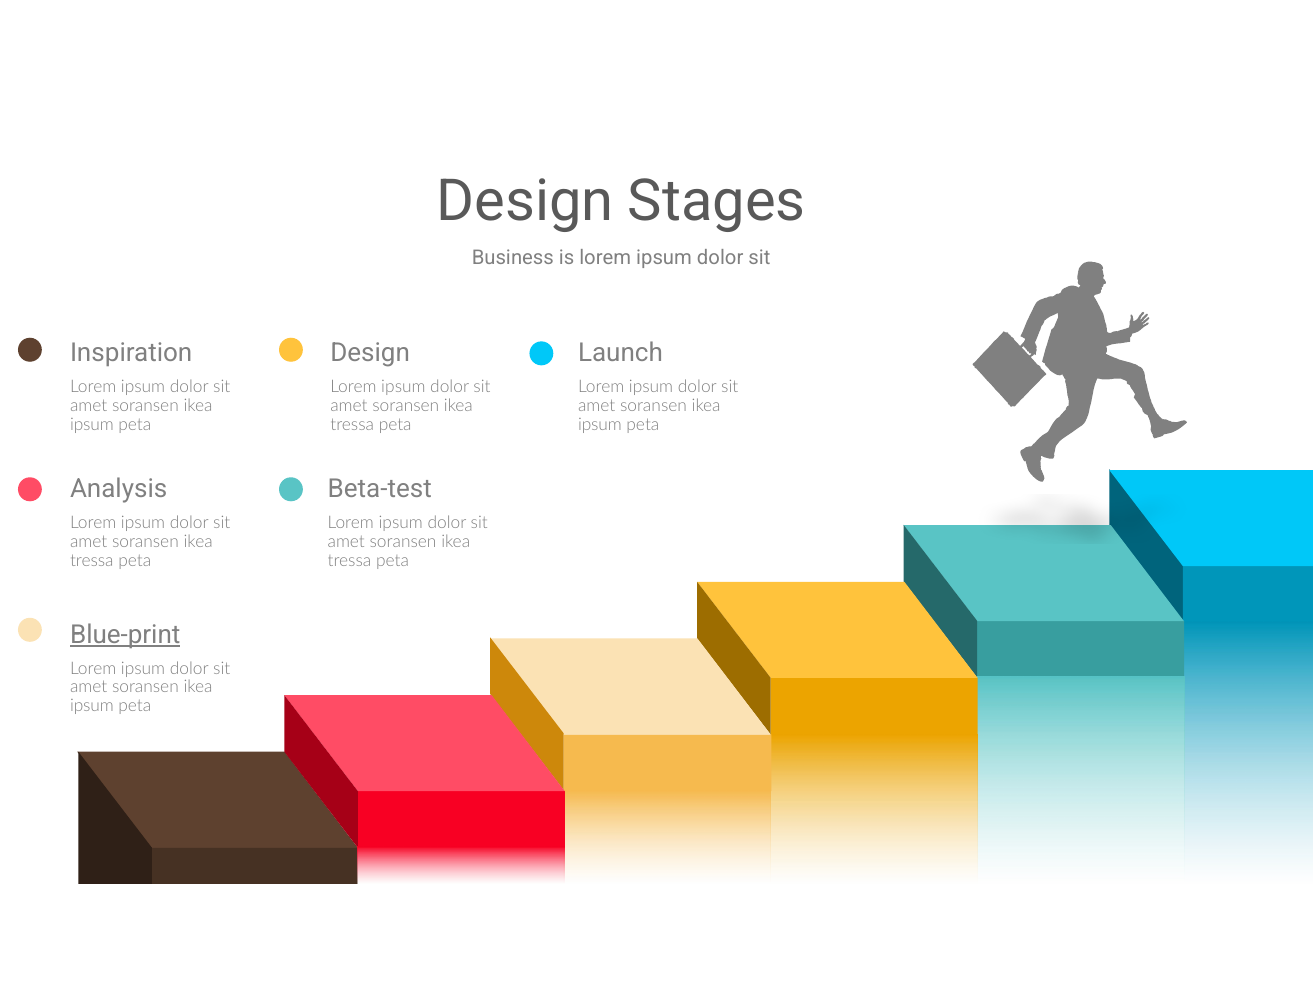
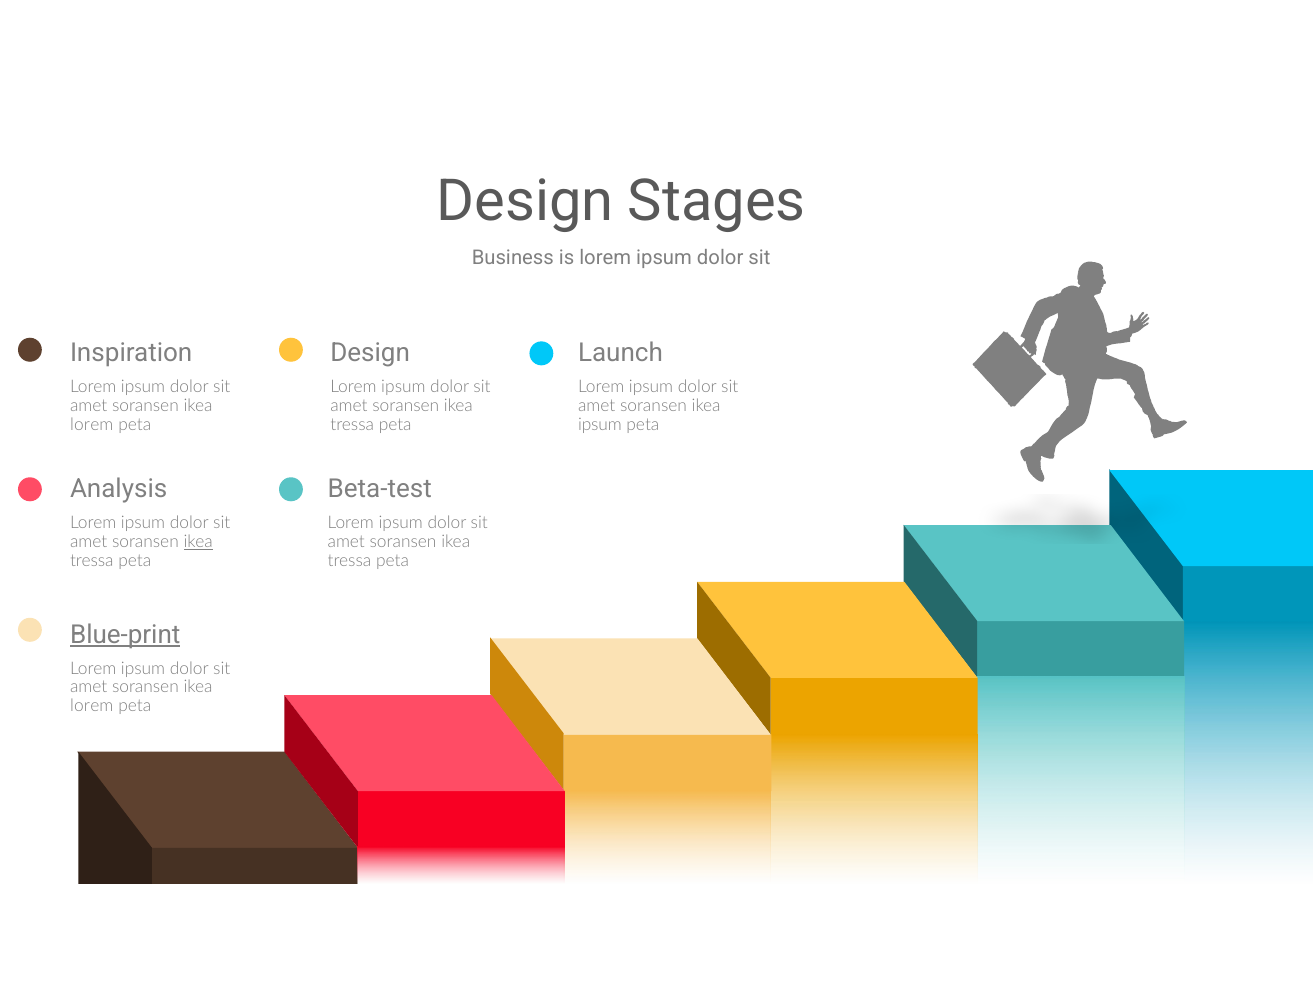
ipsum: ipsum -> lorem (92, 424)
ikea underline: none -> present (198, 541)
ipsum: ipsum -> lorem (92, 706)
